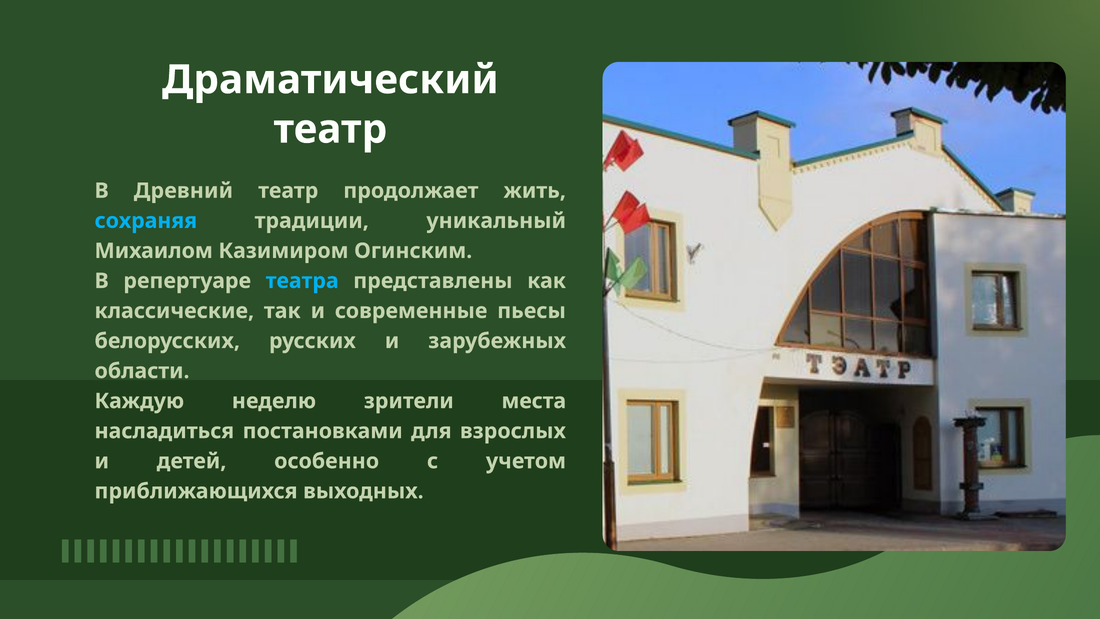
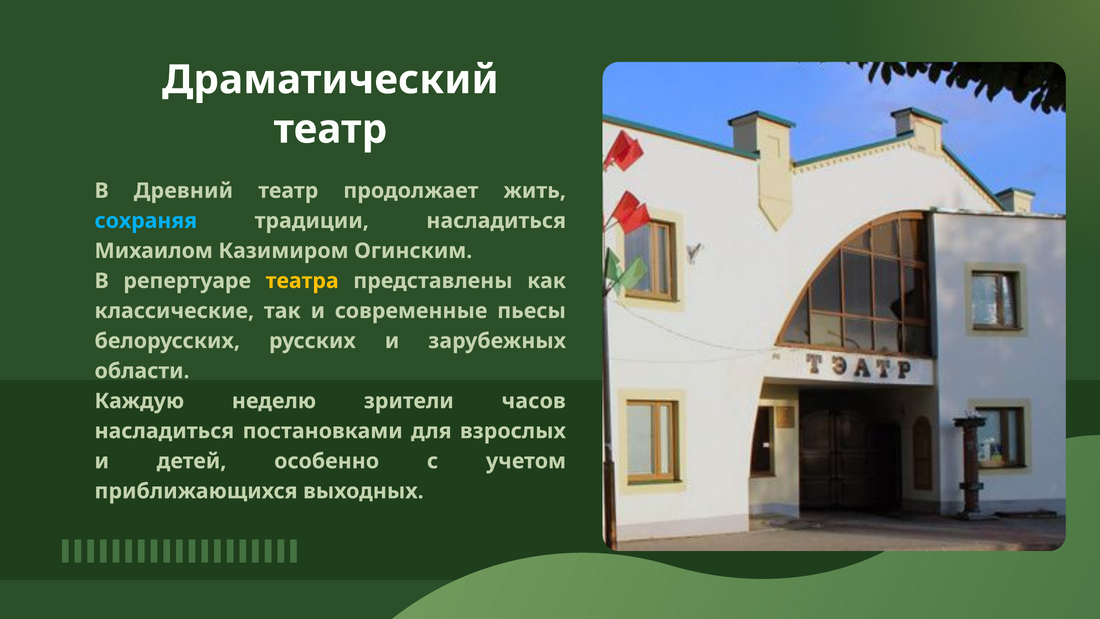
традиции уникальный: уникальный -> насладиться (496, 221)
театра colour: light blue -> yellow (302, 281)
места: места -> часов (534, 401)
